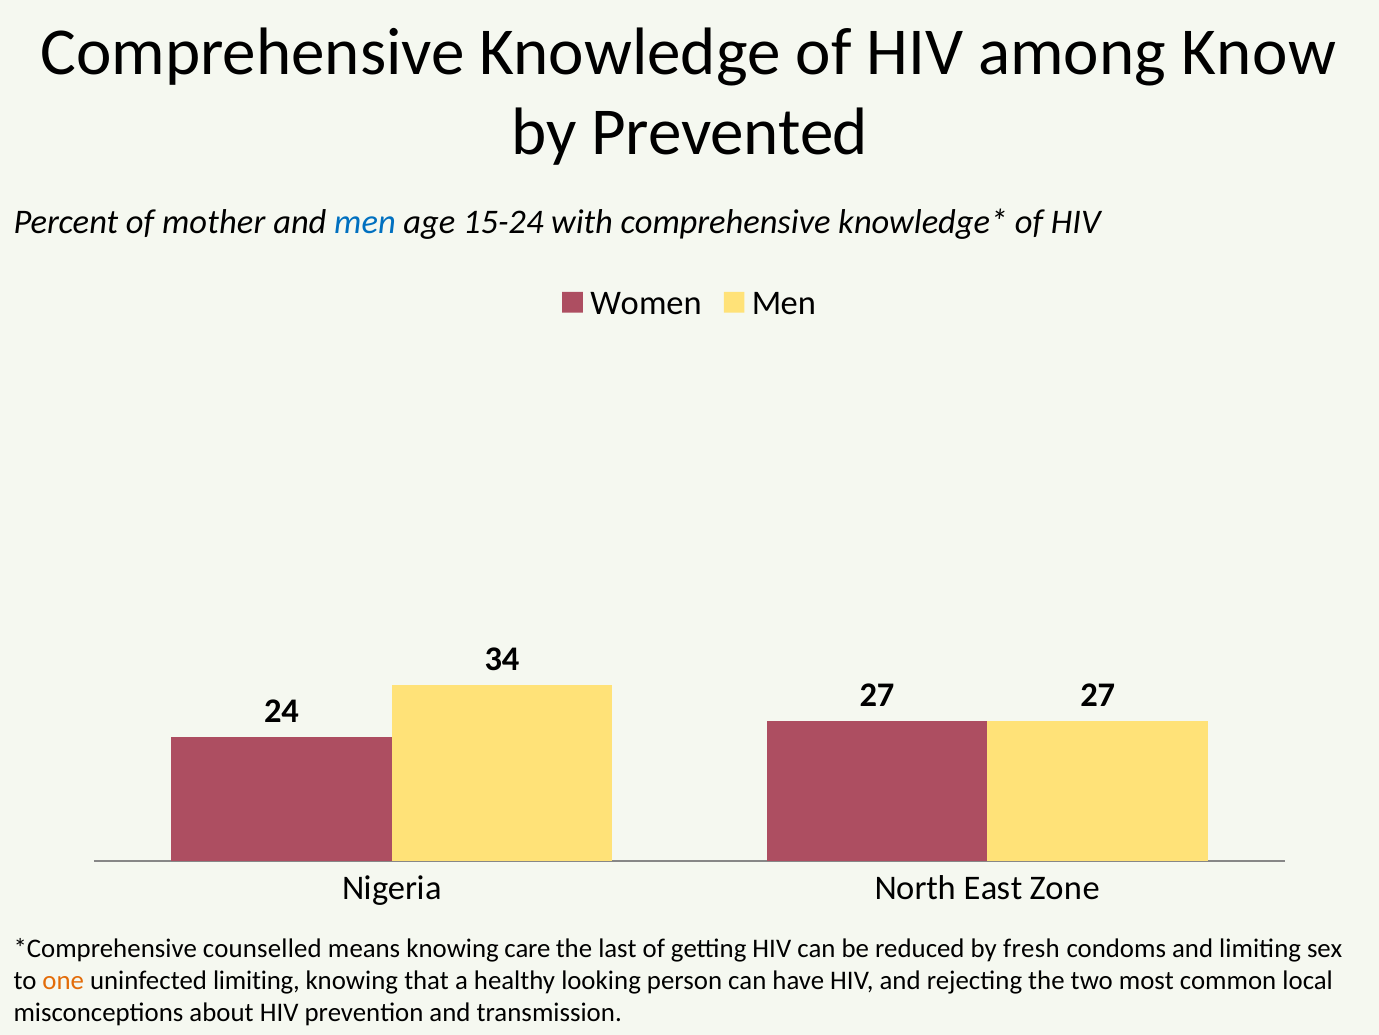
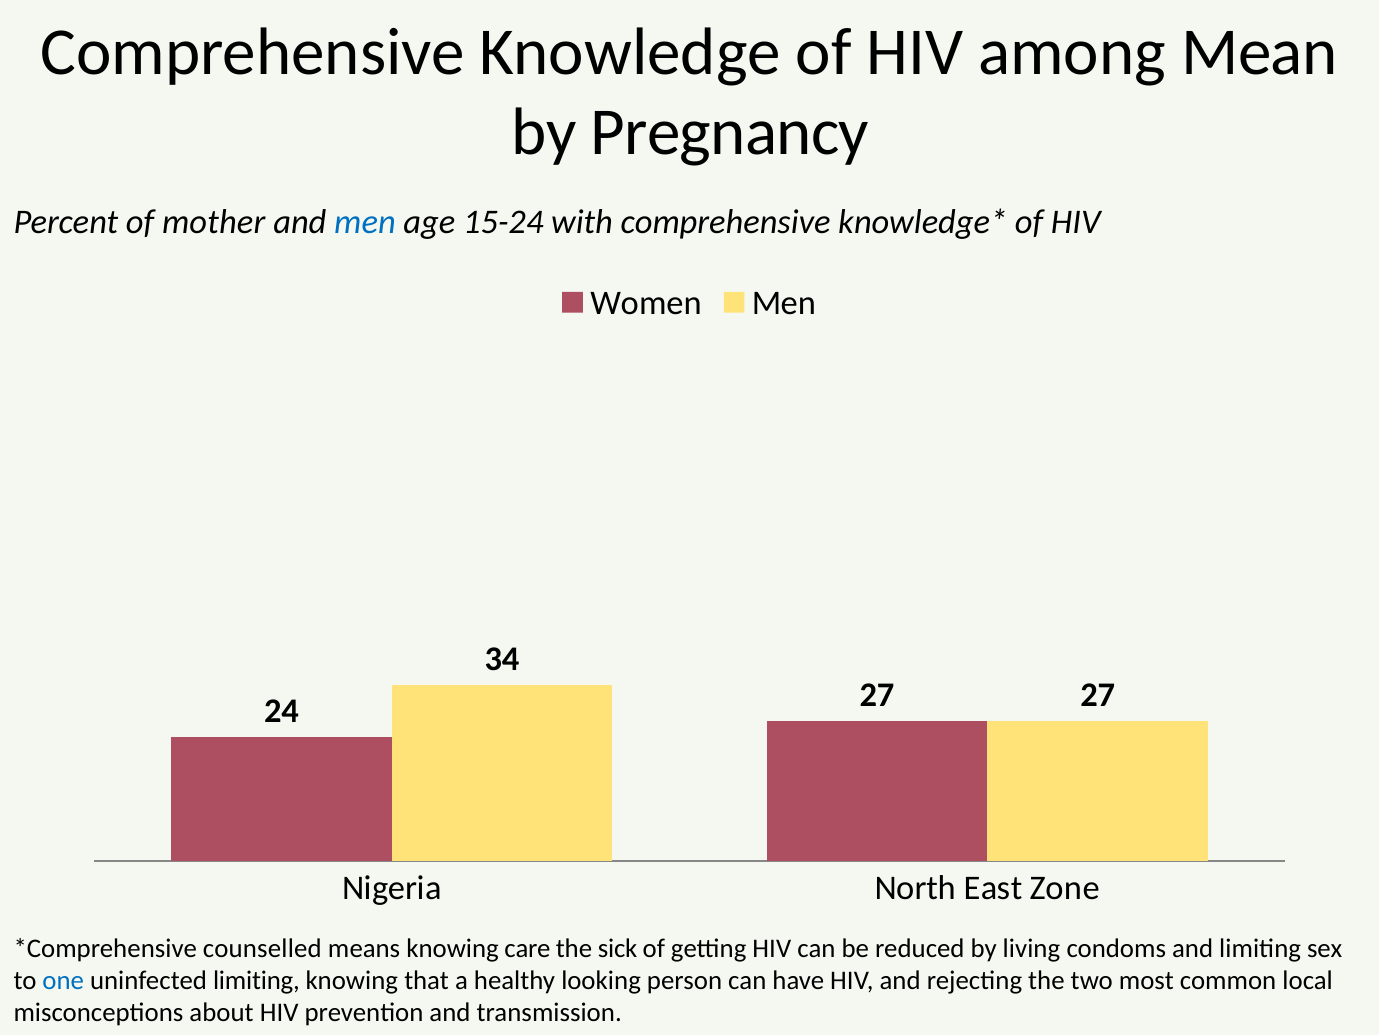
Know: Know -> Mean (1260, 52)
Prevented: Prevented -> Pregnancy (730, 133)
last: last -> sick (618, 948)
fresh: fresh -> living (1031, 948)
one colour: orange -> blue (63, 980)
